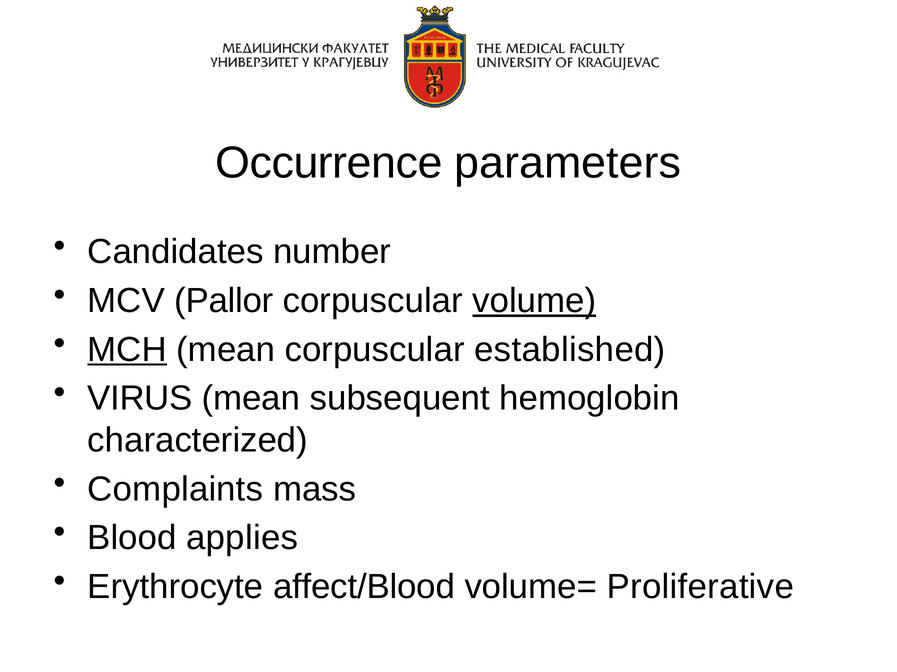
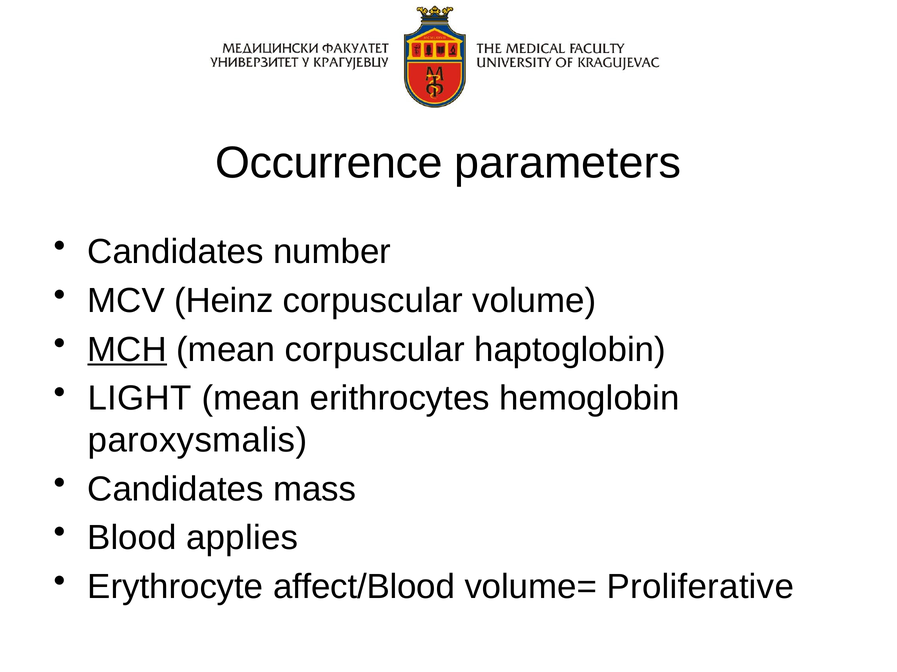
Pallor: Pallor -> Heinz (224, 301)
volume underline: present -> none (534, 301)
established: established -> haptoglobin (570, 350)
VIRUS: VIRUS -> LIGHT (140, 399)
subsequent: subsequent -> erithrocytes (400, 399)
characterized: characterized -> paroxysmalis (198, 441)
Complaints: Complaints -> Candidates (175, 490)
